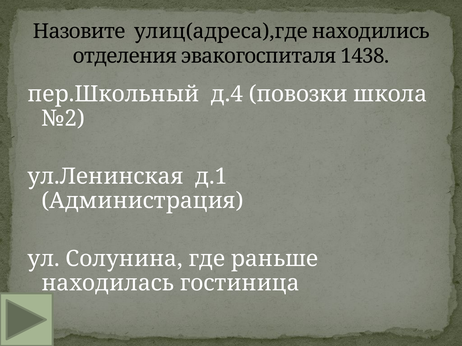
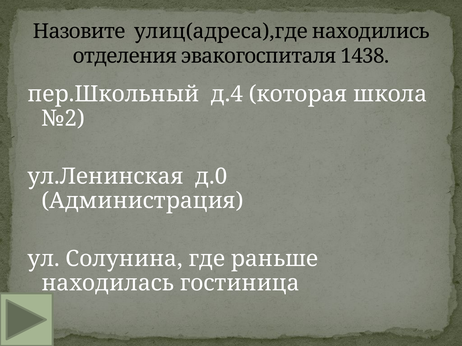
повозки: повозки -> которая (298, 94)
д.1: д.1 -> д.0 (211, 177)
